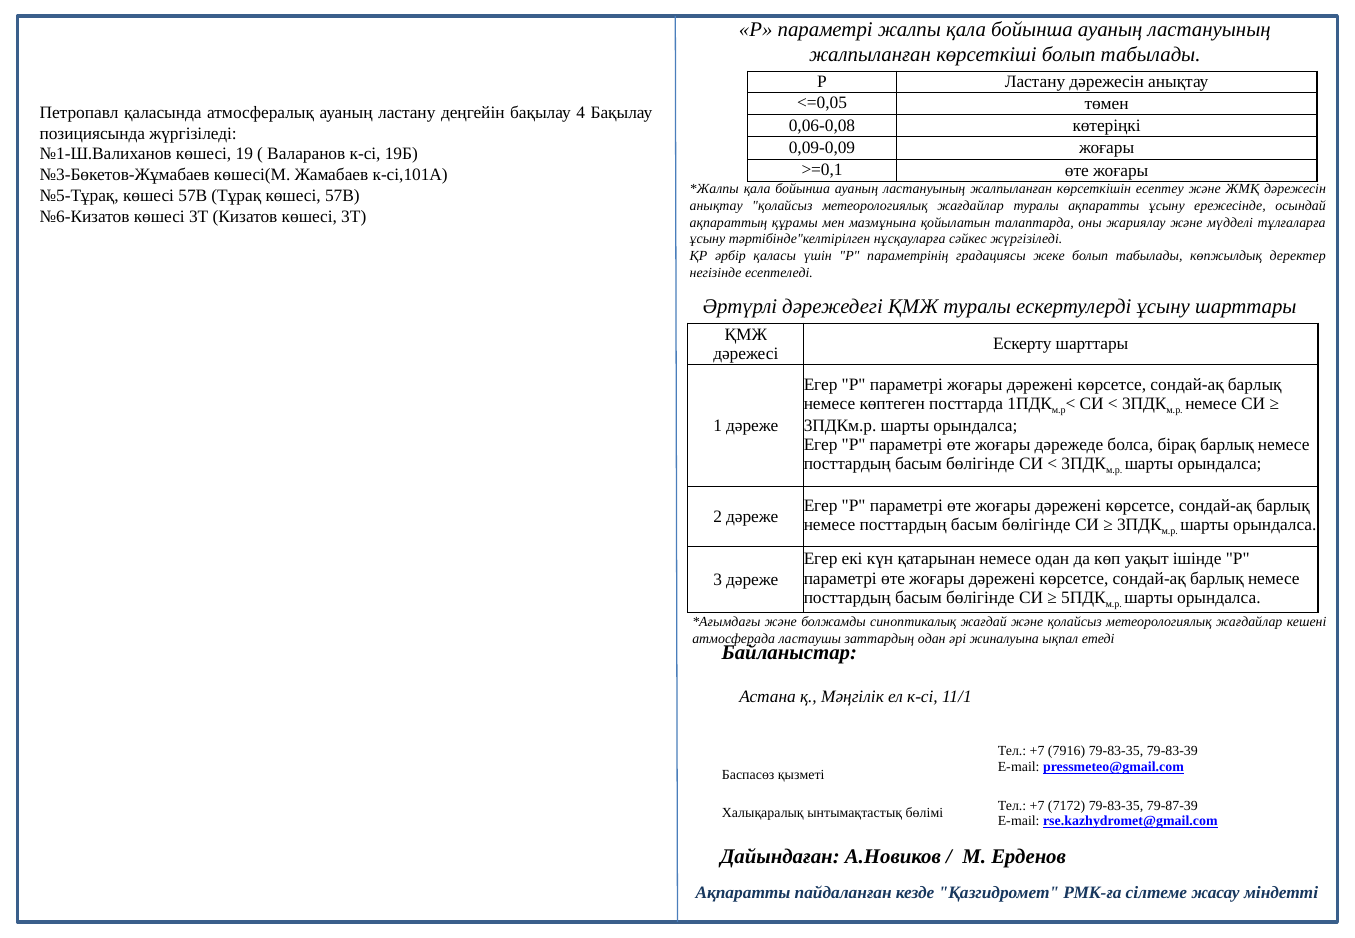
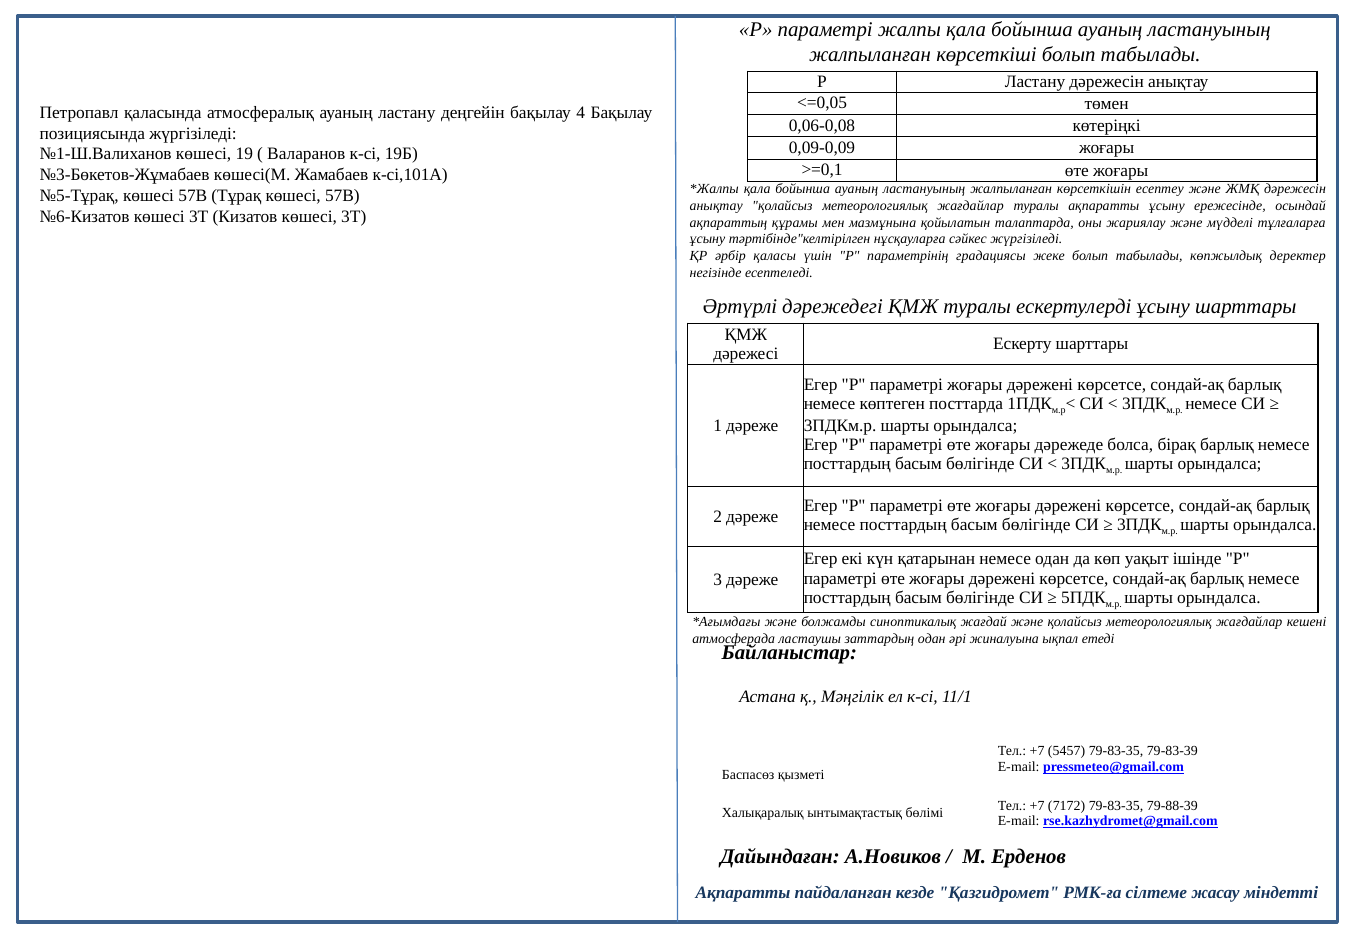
7916: 7916 -> 5457 (1067, 751)
79-87-39: 79-87-39 -> 79-88-39 (1172, 806)
